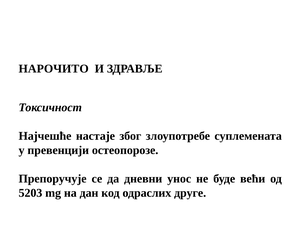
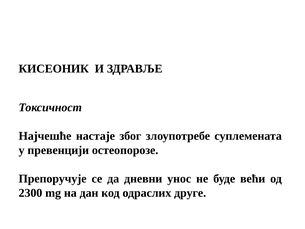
НАРОЧИТО: НАРОЧИТО -> КИСЕОНИК (54, 69)
5203: 5203 -> 2300 (30, 193)
